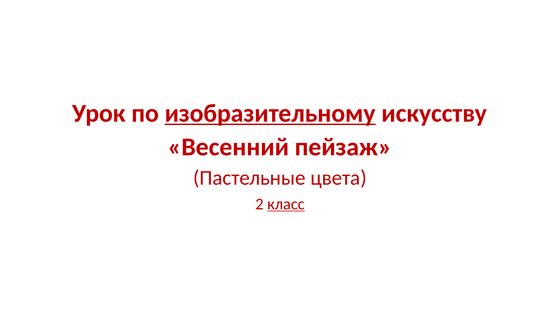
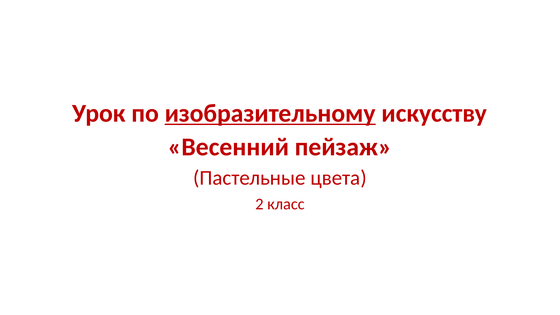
класс underline: present -> none (286, 204)
